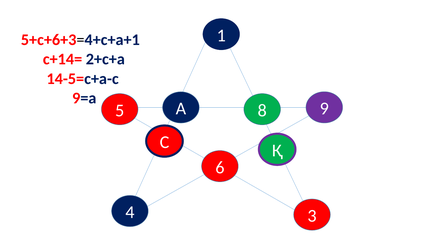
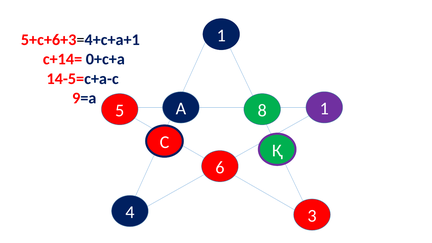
2+с+а: 2+с+а -> 0+с+а (105, 59)
8 9: 9 -> 1 (324, 109)
